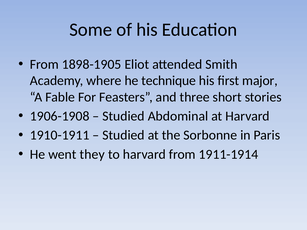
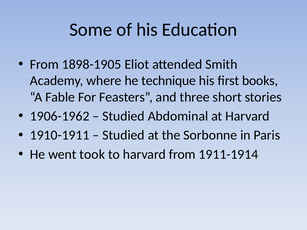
major: major -> books (260, 81)
1906-1908: 1906-1908 -> 1906-1962 (60, 116)
they: they -> took (92, 154)
